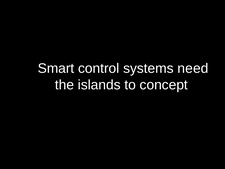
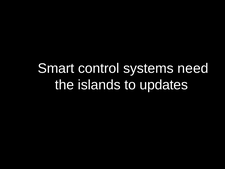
concept: concept -> updates (164, 85)
